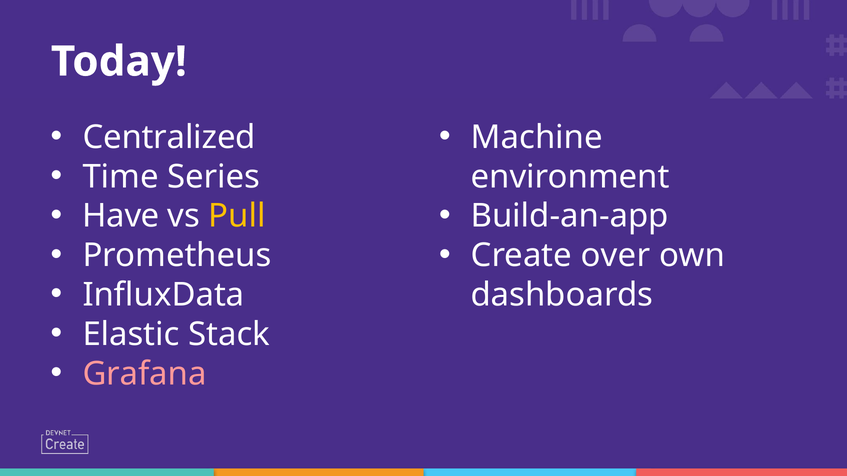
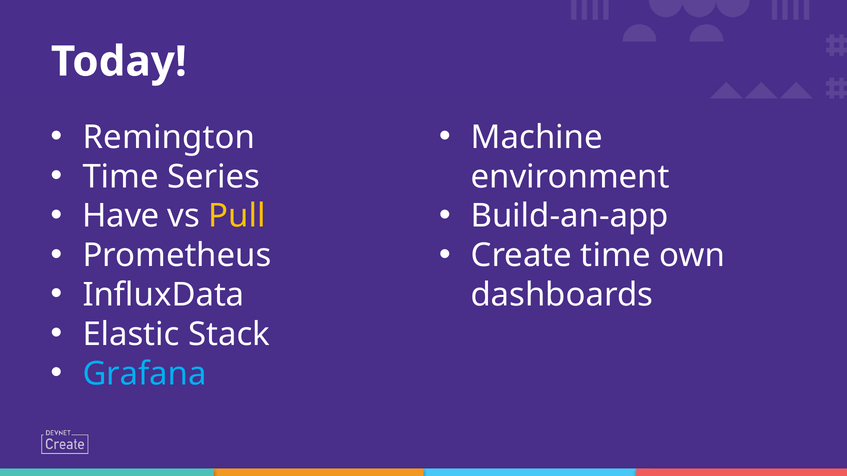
Centralized: Centralized -> Remington (169, 137)
Create over: over -> time (616, 256)
Grafana colour: pink -> light blue (145, 374)
